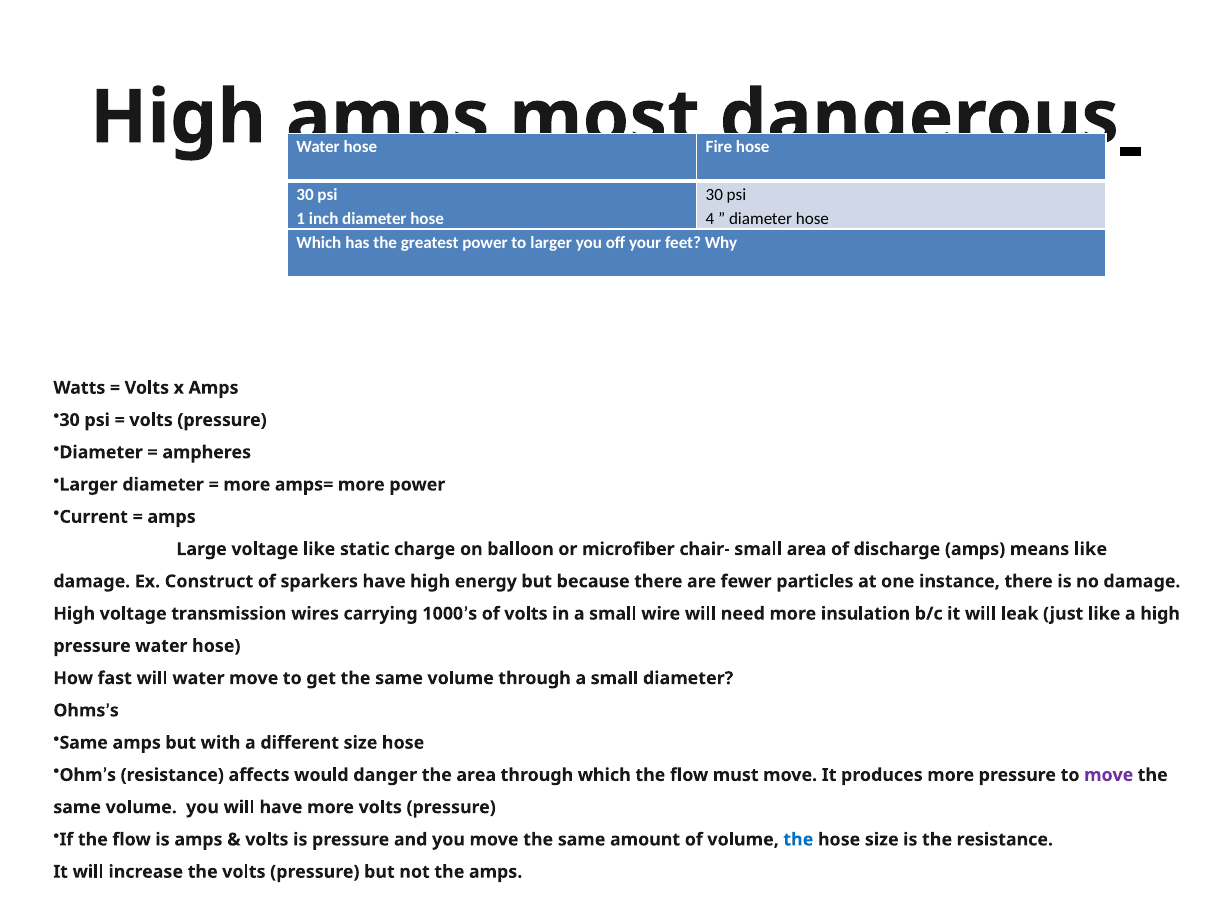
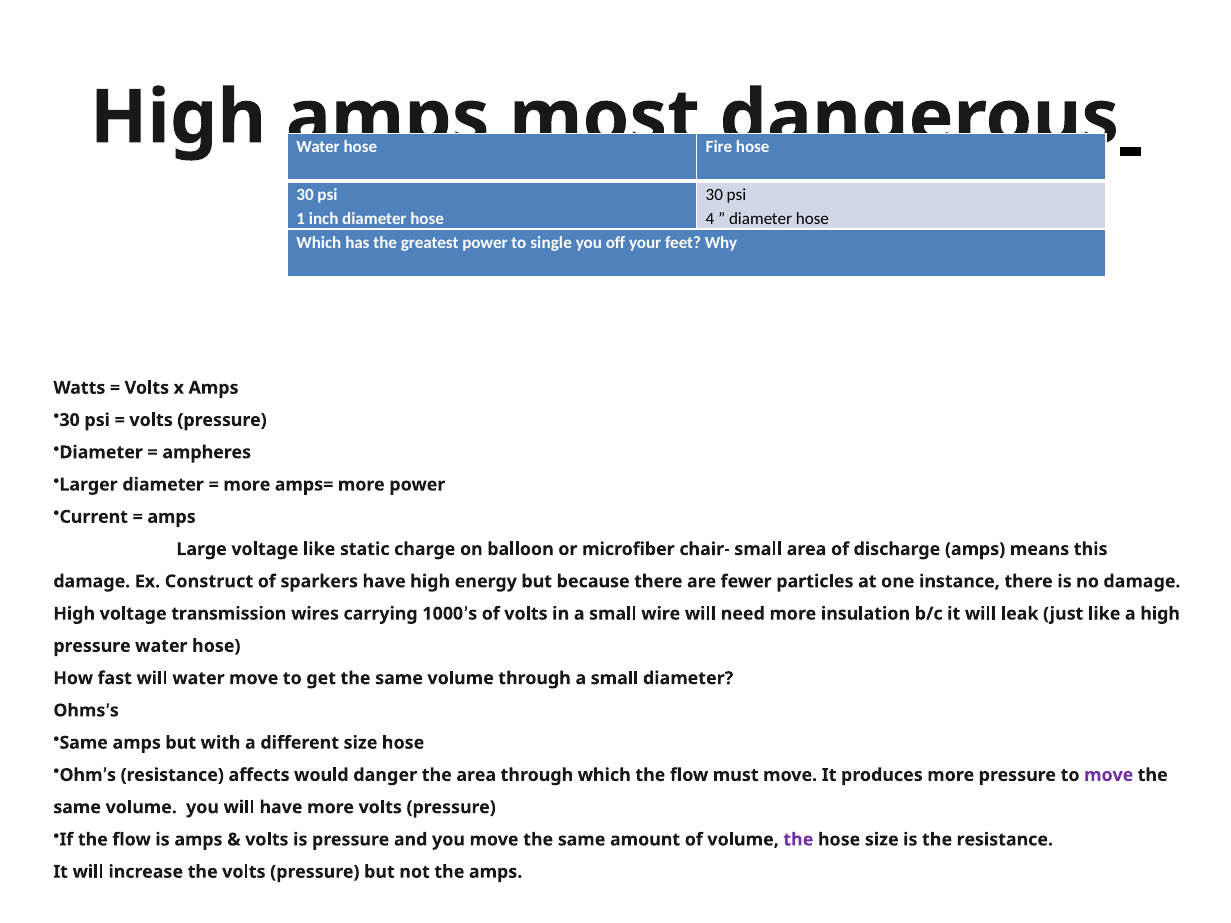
to larger: larger -> single (551, 242)
means like: like -> this (1091, 549)
the colour: blue -> purple (798, 840)
